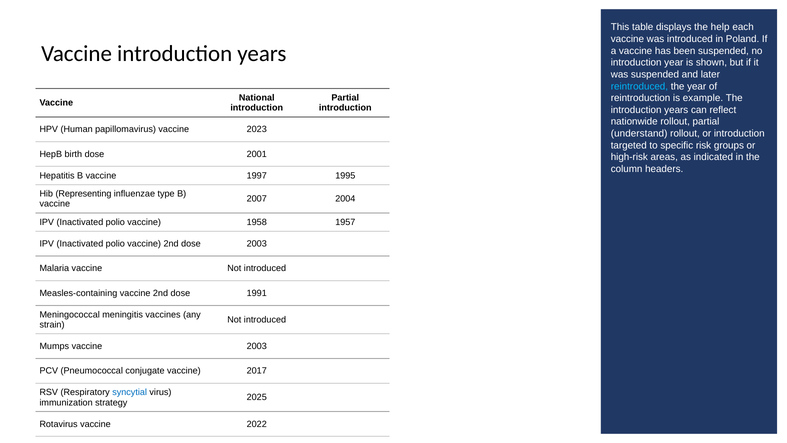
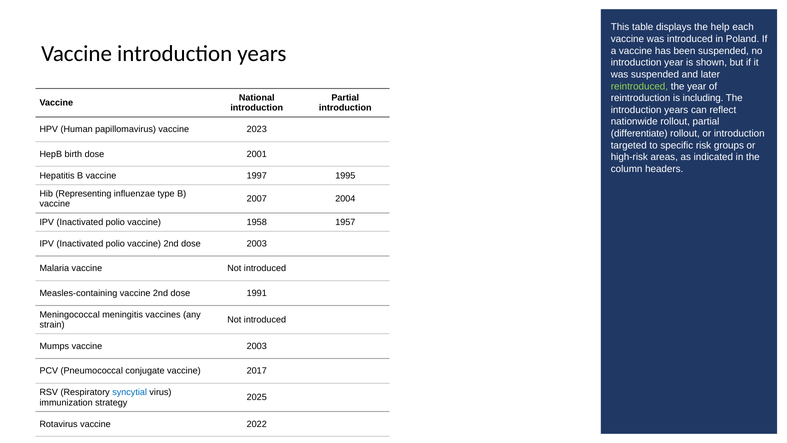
reintroduced colour: light blue -> light green (639, 86)
example: example -> including (703, 98)
understand: understand -> differentiate (639, 133)
